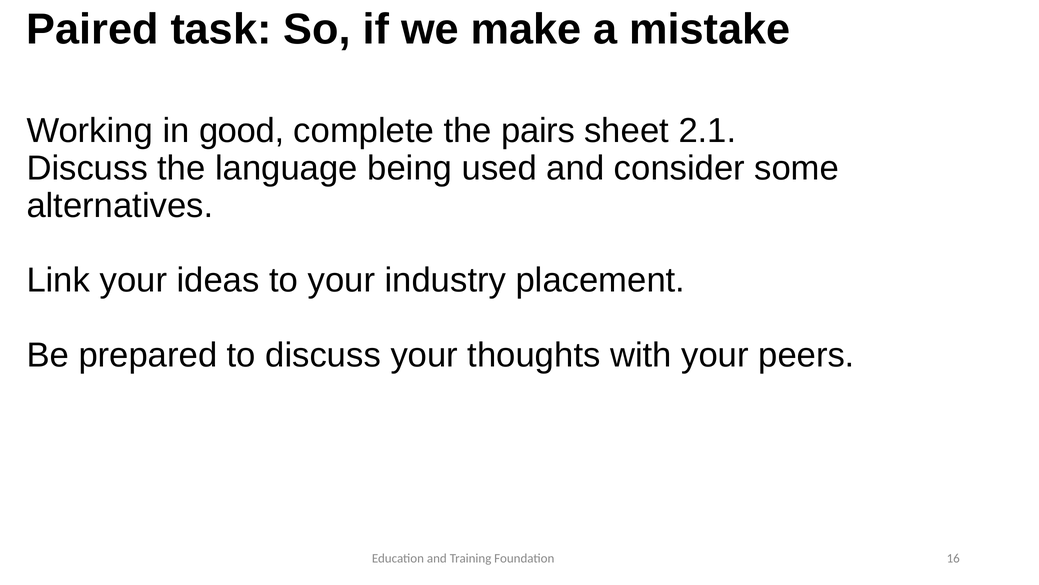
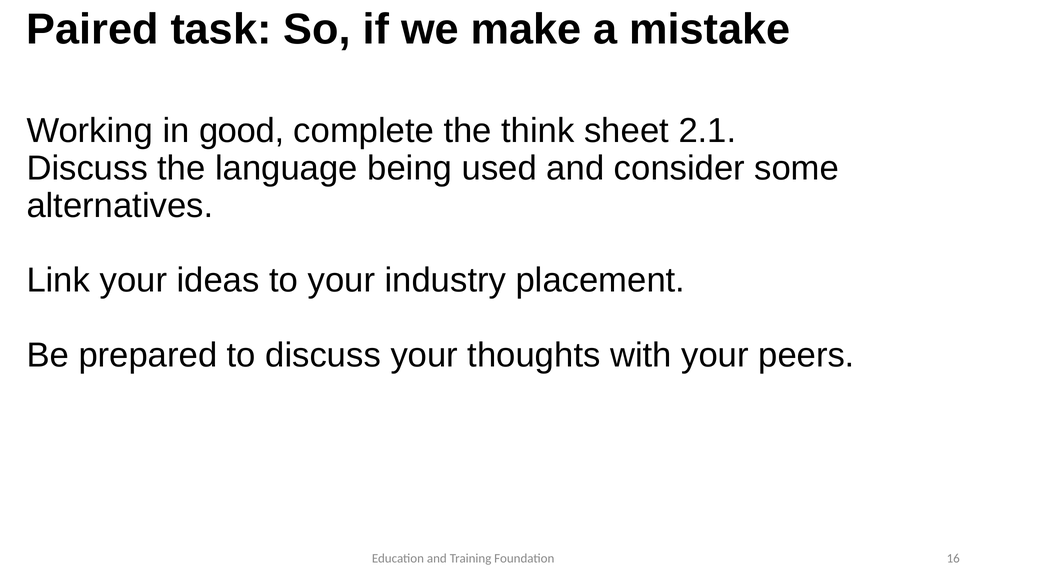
pairs: pairs -> think (538, 131)
